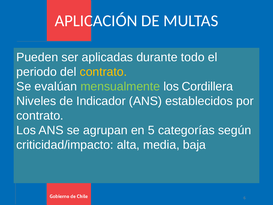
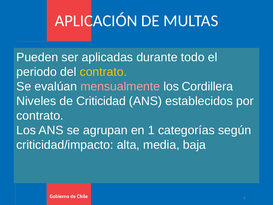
mensualmente colour: light green -> pink (120, 86)
Indicador: Indicador -> Criticidad (101, 101)
5: 5 -> 1 (151, 130)
